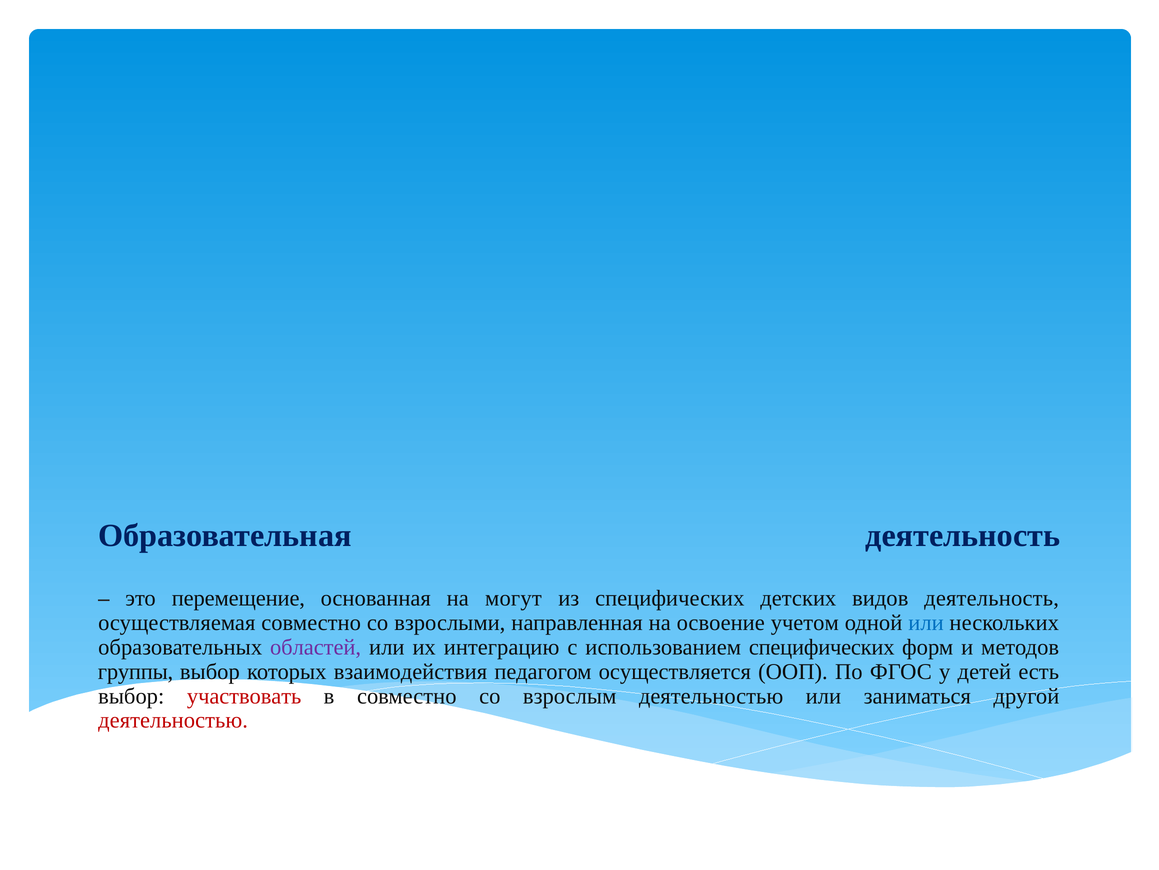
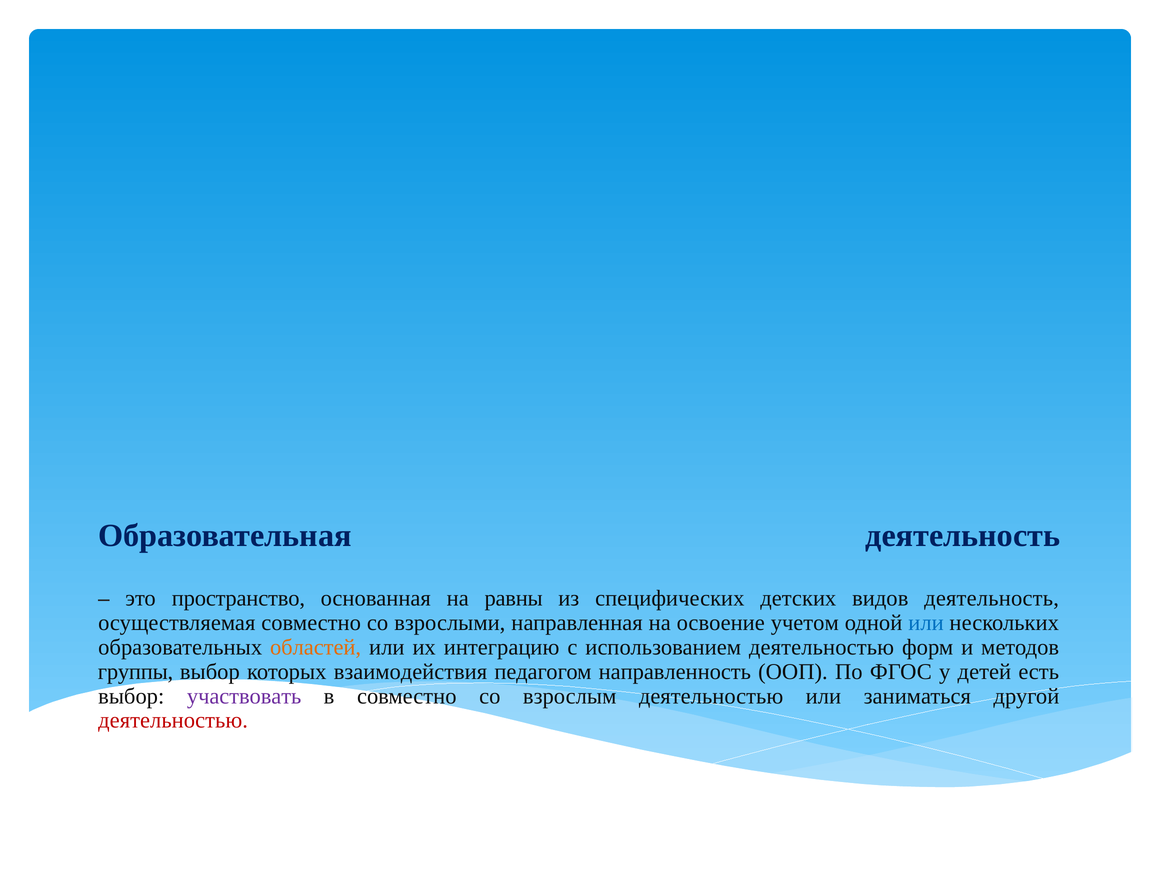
перемещение: перемещение -> пространство (238, 598)
могут: могут -> равны (514, 598)
областей colour: purple -> orange (316, 647)
использованием специфических: специфических -> деятельностью (822, 647)
осуществляется: осуществляется -> направленность (675, 671)
участвовать colour: red -> purple (244, 695)
